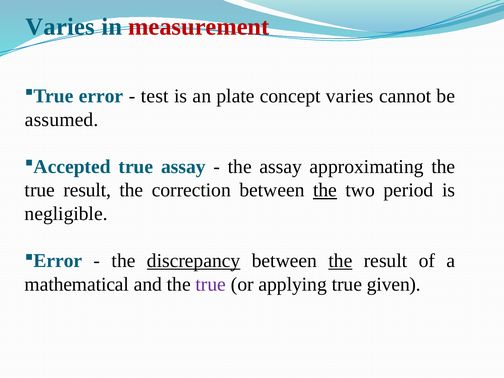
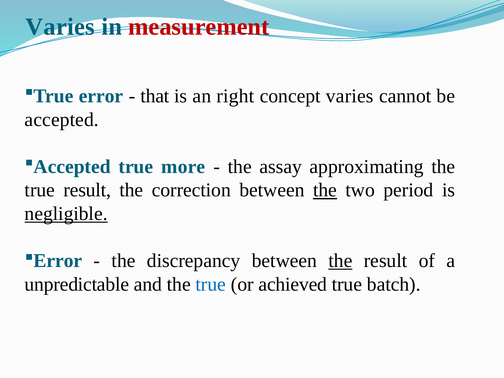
test: test -> that (155, 96)
plate: plate -> right (235, 96)
assumed: assumed -> accepted (62, 120)
true assay: assay -> more (183, 167)
negligible underline: none -> present (66, 214)
discrepancy underline: present -> none (194, 261)
mathematical: mathematical -> unpredictable (77, 284)
true colour: purple -> blue (211, 284)
applying: applying -> achieved (293, 284)
given: given -> batch (394, 284)
